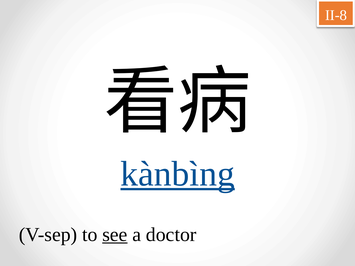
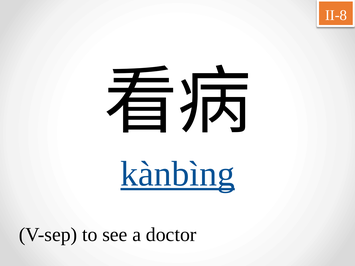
see underline: present -> none (115, 235)
